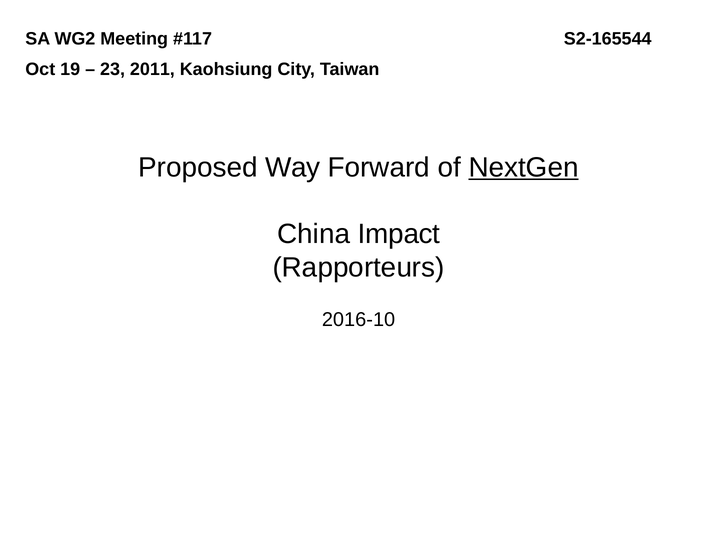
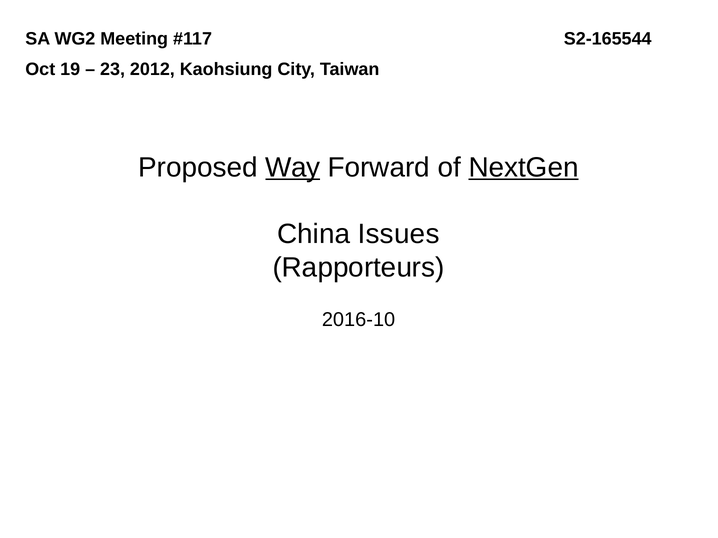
2011: 2011 -> 2012 (152, 69)
Way underline: none -> present (293, 167)
Impact: Impact -> Issues (399, 235)
